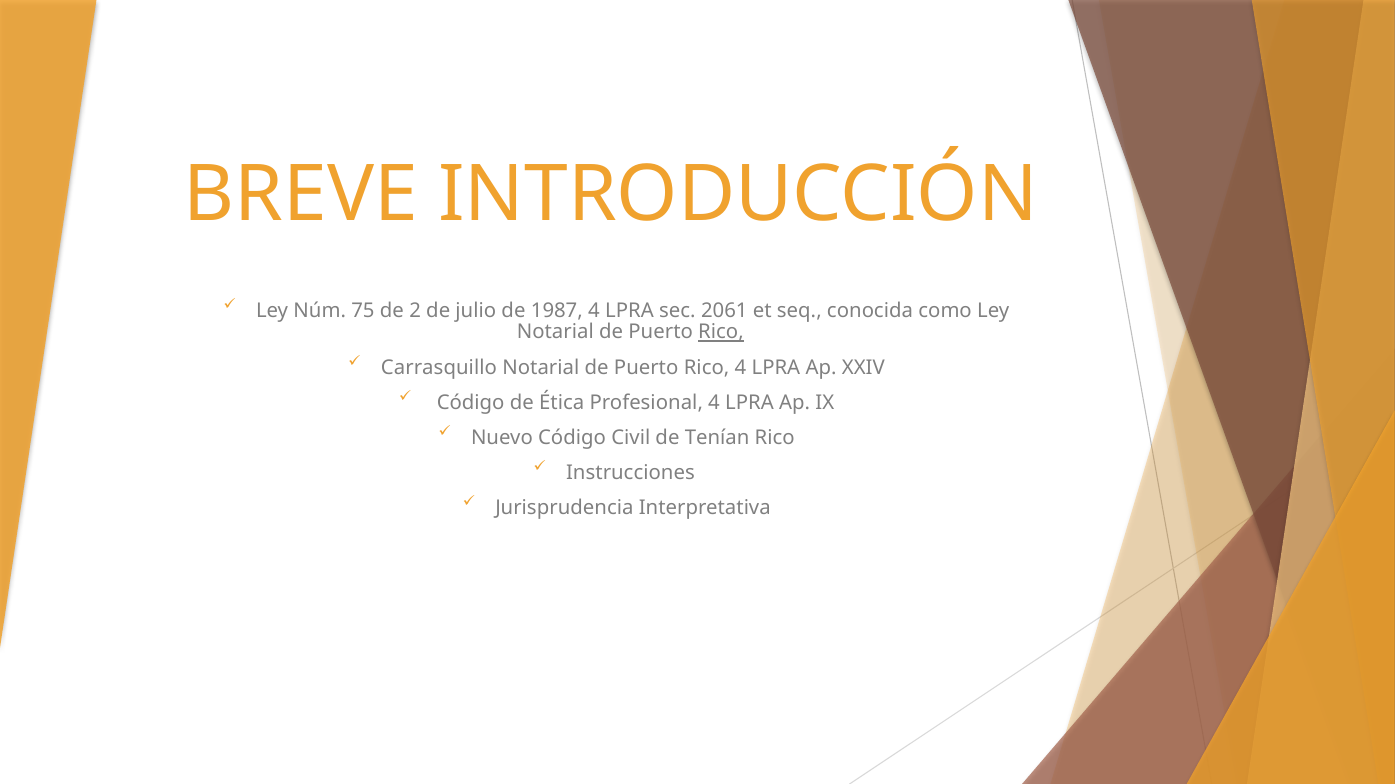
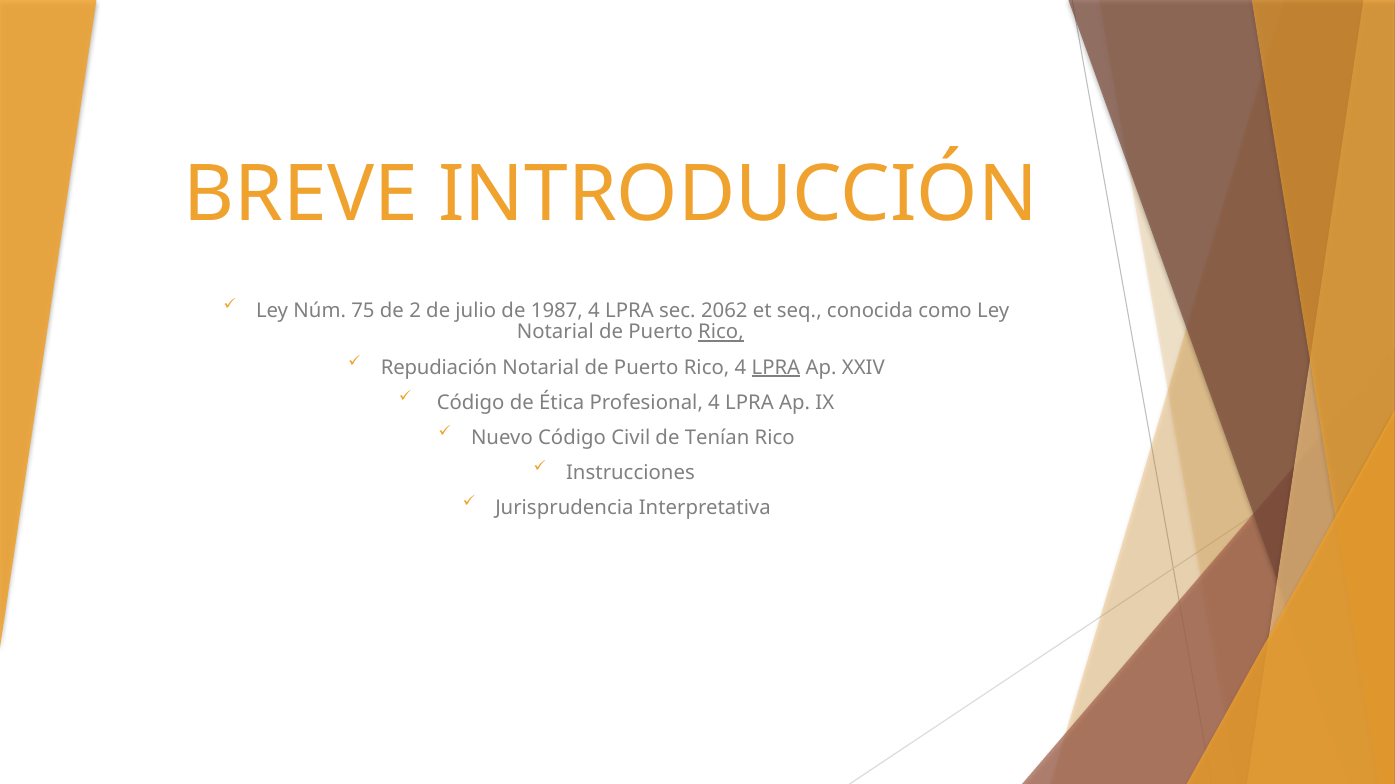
2061: 2061 -> 2062 (724, 311)
Carrasquillo: Carrasquillo -> Repudiación (439, 368)
LPRA underline: none -> present (776, 368)
